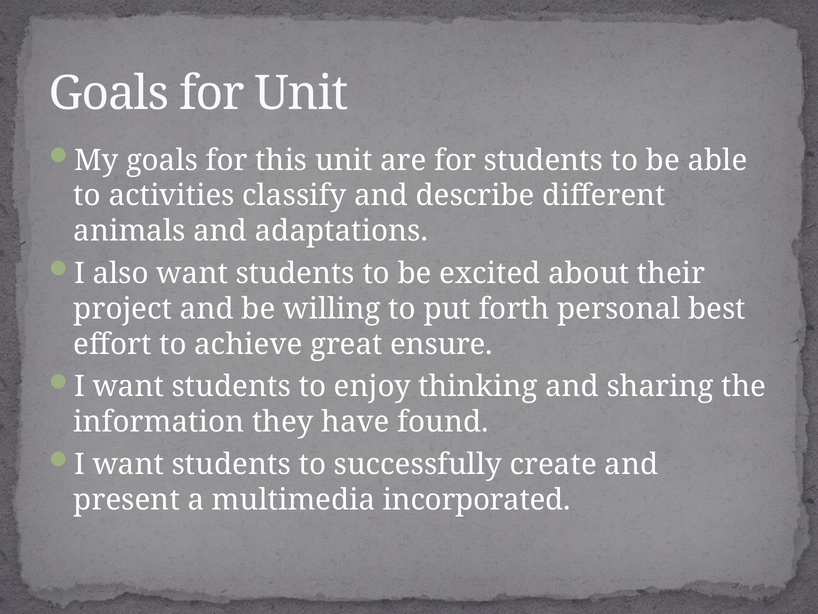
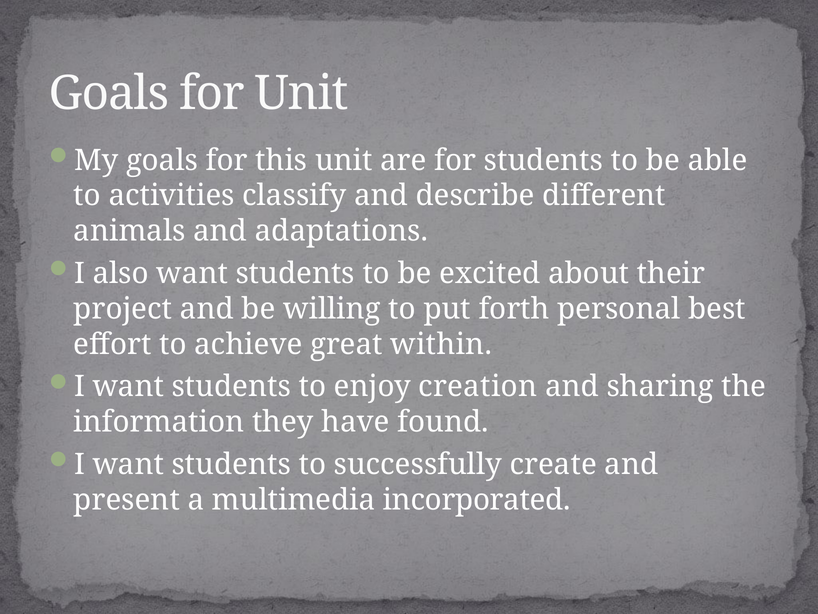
ensure: ensure -> within (441, 344)
thinking: thinking -> creation (478, 386)
